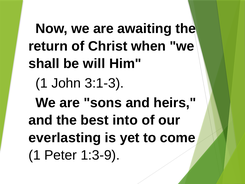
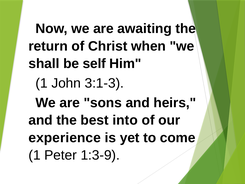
will: will -> self (94, 64)
everlasting: everlasting -> experience (65, 138)
